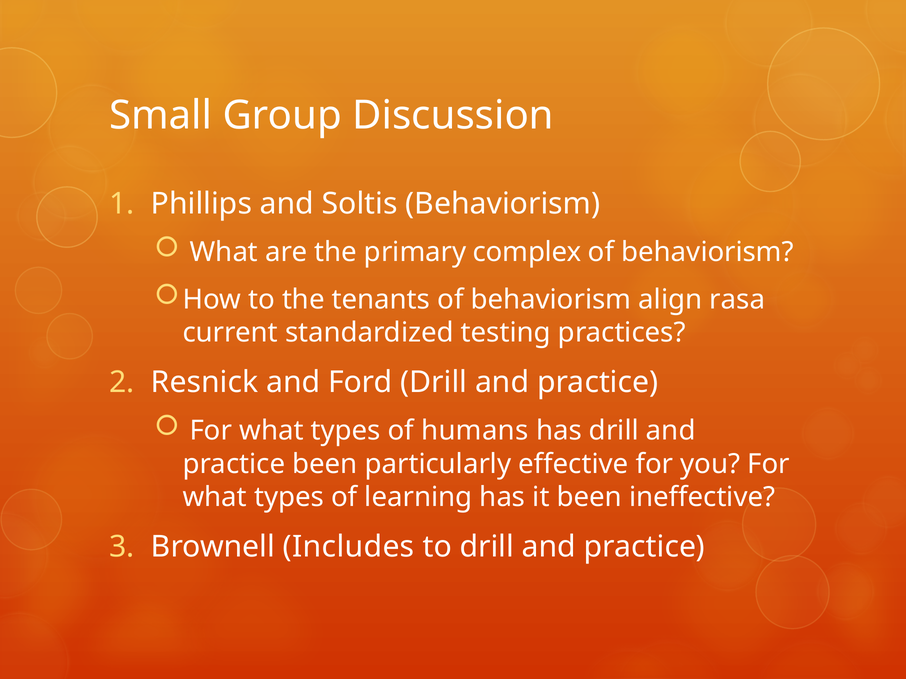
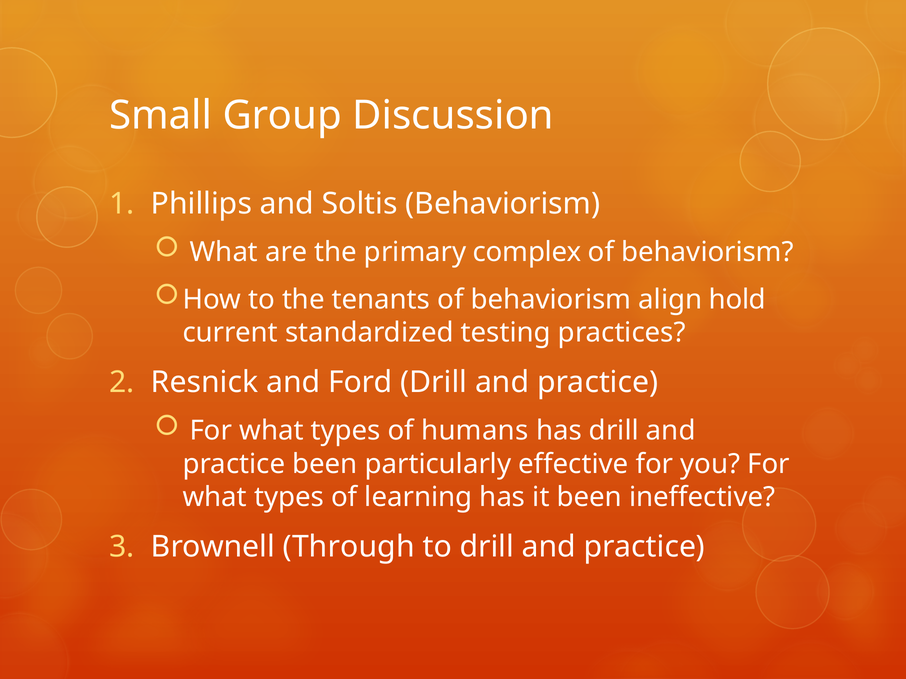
rasa: rasa -> hold (737, 300)
Includes: Includes -> Through (349, 547)
